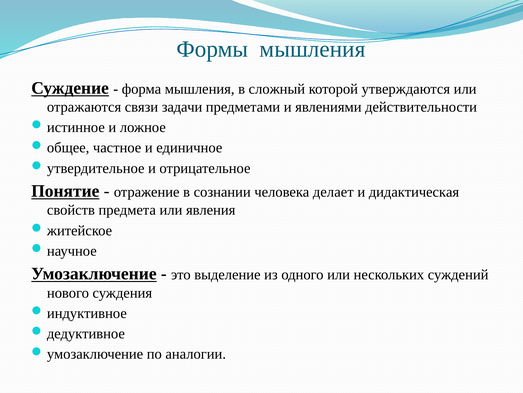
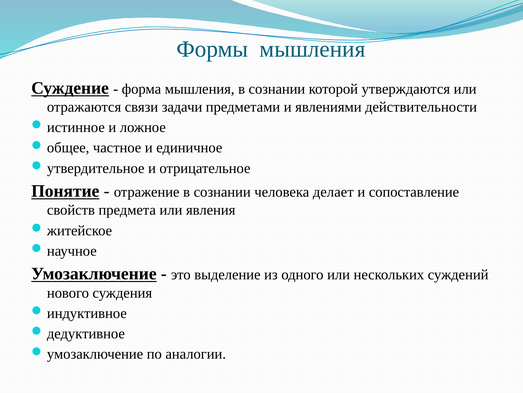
мышления в сложный: сложный -> сознании (277, 89)
дидактическая: дидактическая -> сопоставление (414, 192)
